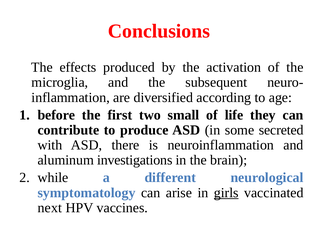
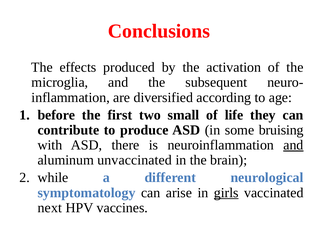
secreted: secreted -> bruising (281, 130)
and underline: none -> present (293, 145)
investigations: investigations -> unvaccinated (135, 160)
